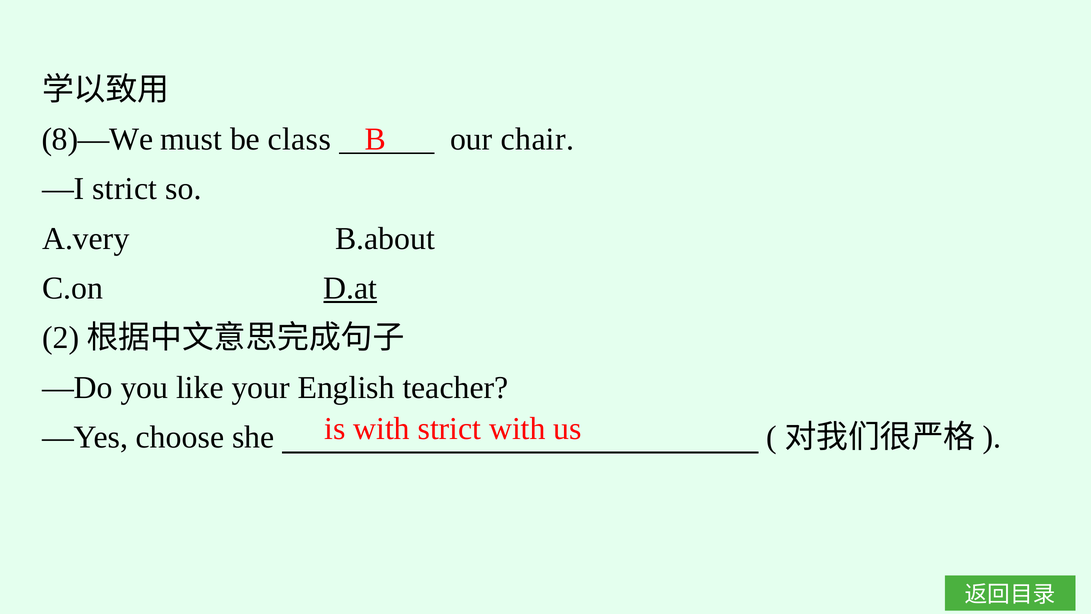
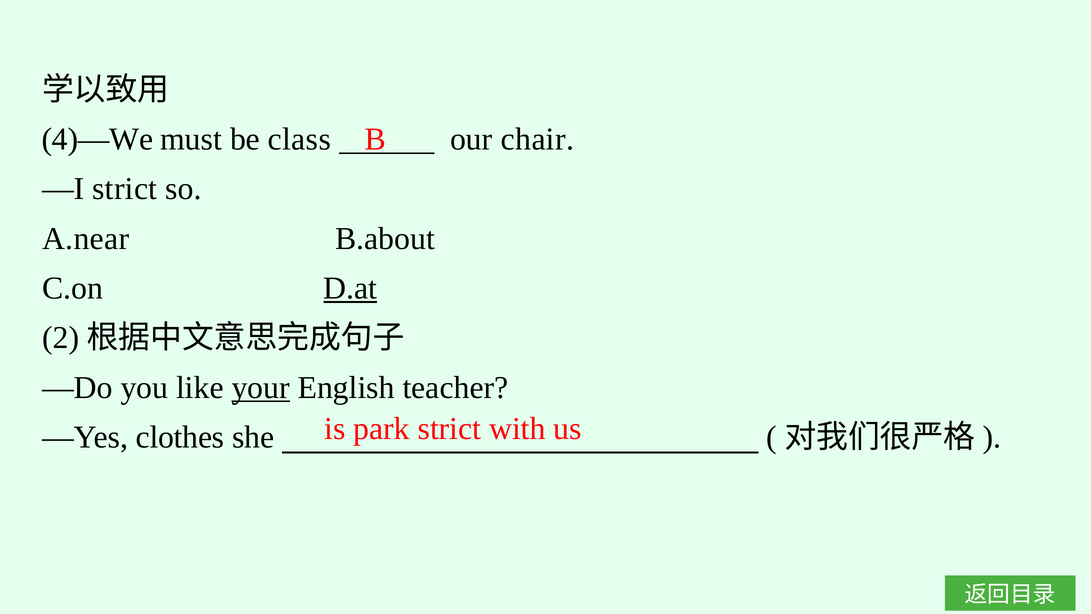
8)—We: 8)—We -> 4)—We (97, 139)
A.very: A.very -> A.near (86, 238)
your underline: none -> present (261, 387)
is with: with -> park (382, 429)
choose: choose -> clothes (180, 437)
